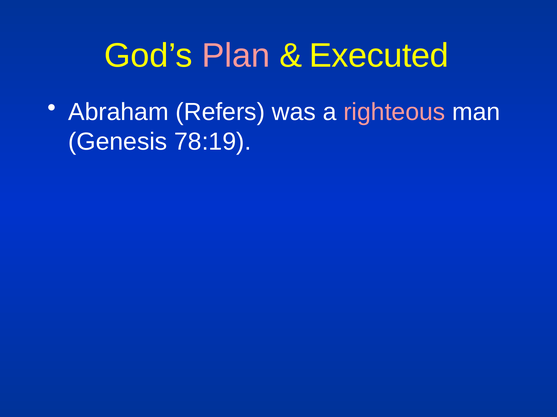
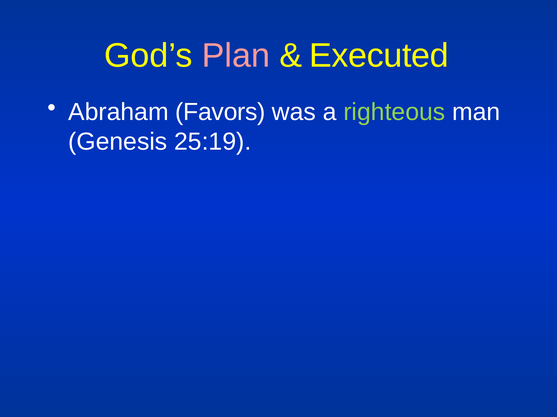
Refers: Refers -> Favors (220, 112)
righteous colour: pink -> light green (394, 112)
78:19: 78:19 -> 25:19 (213, 142)
